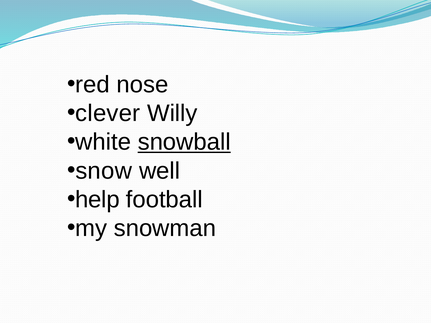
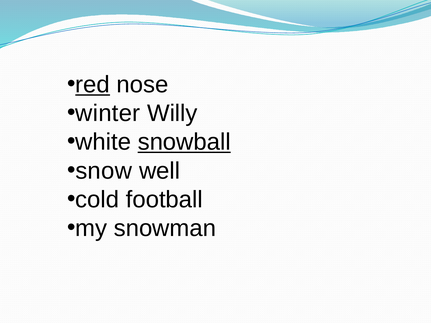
red underline: none -> present (93, 85)
clever: clever -> winter (108, 113)
help: help -> cold (97, 200)
